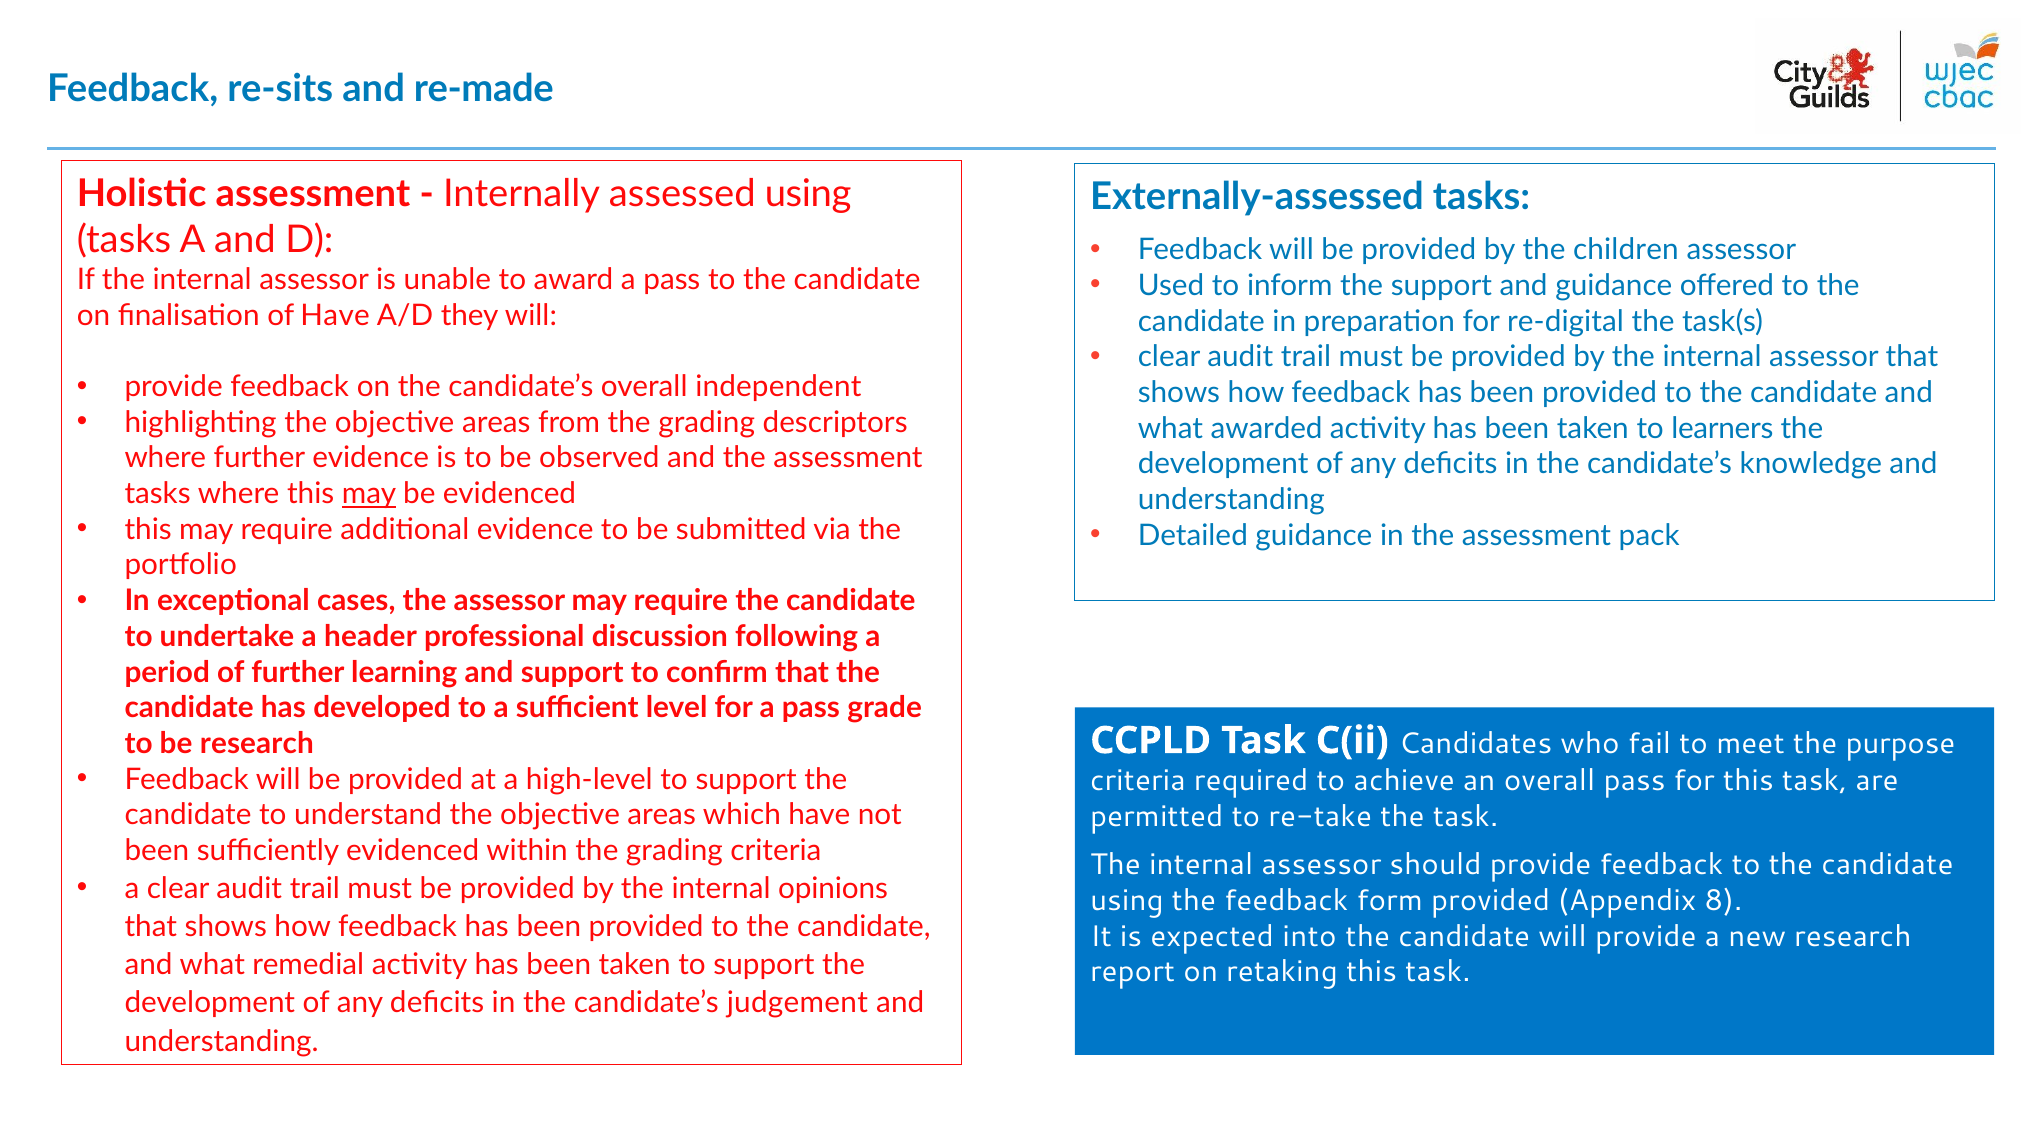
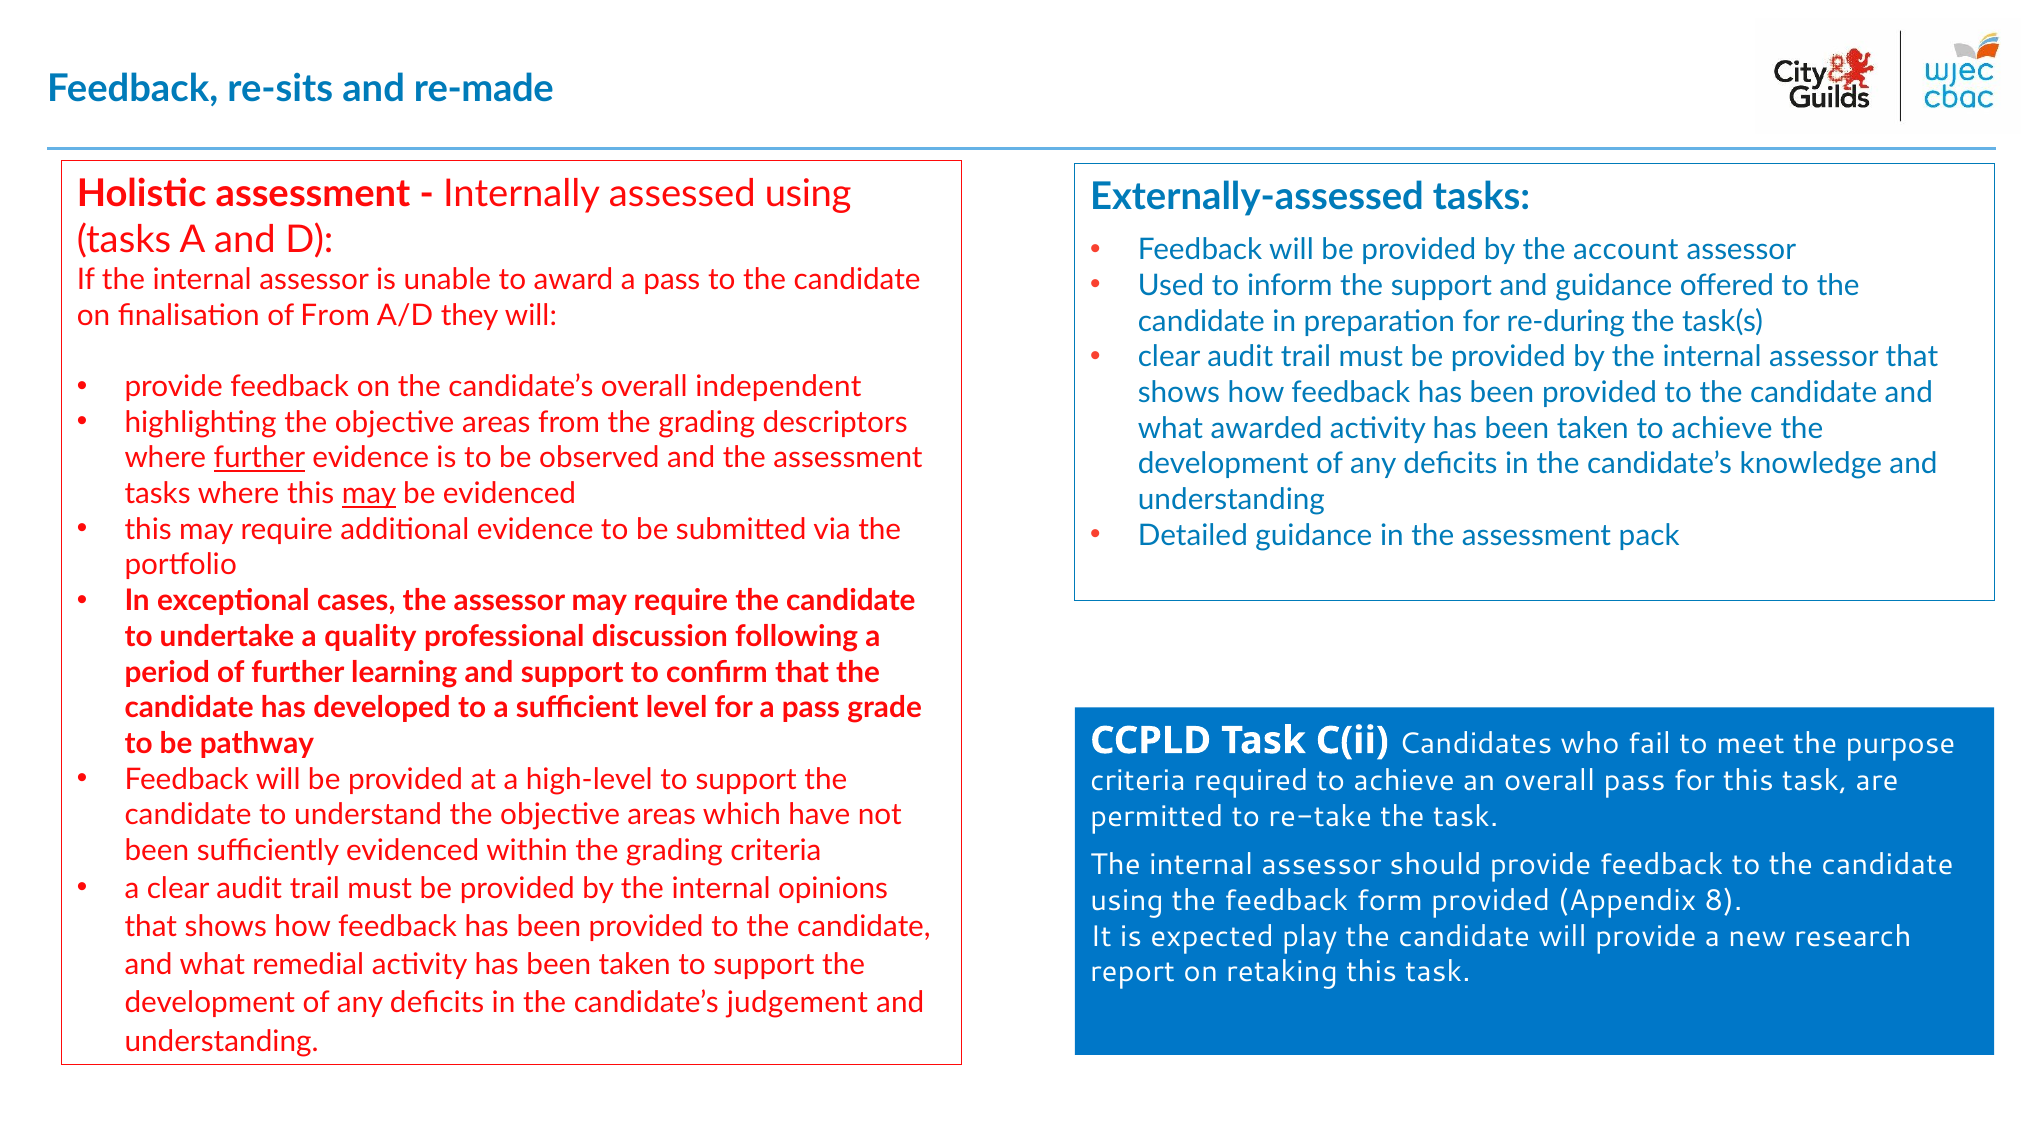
children: children -> account (1626, 250)
of Have: Have -> From (335, 315)
re-digital: re-digital -> re-during (1566, 321)
taken to learners: learners -> achieve (1722, 428)
further underline: none -> present (259, 458)
header: header -> quality (370, 636)
be research: research -> pathway (257, 743)
into: into -> play (1310, 936)
